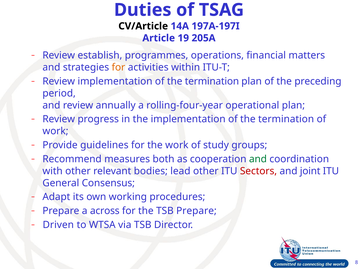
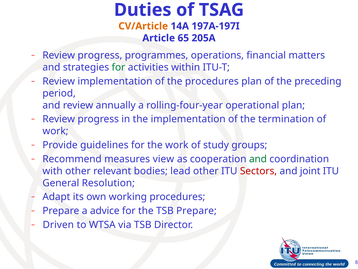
CV/Article colour: black -> orange (143, 26)
19: 19 -> 65 (183, 38)
establish: establish -> progress (100, 55)
for colour: orange -> green (118, 67)
termination: termination -> procedures (212, 81)
both: both -> view (163, 159)
Consensus: Consensus -> Resolution (108, 183)
across: across -> advice (105, 210)
